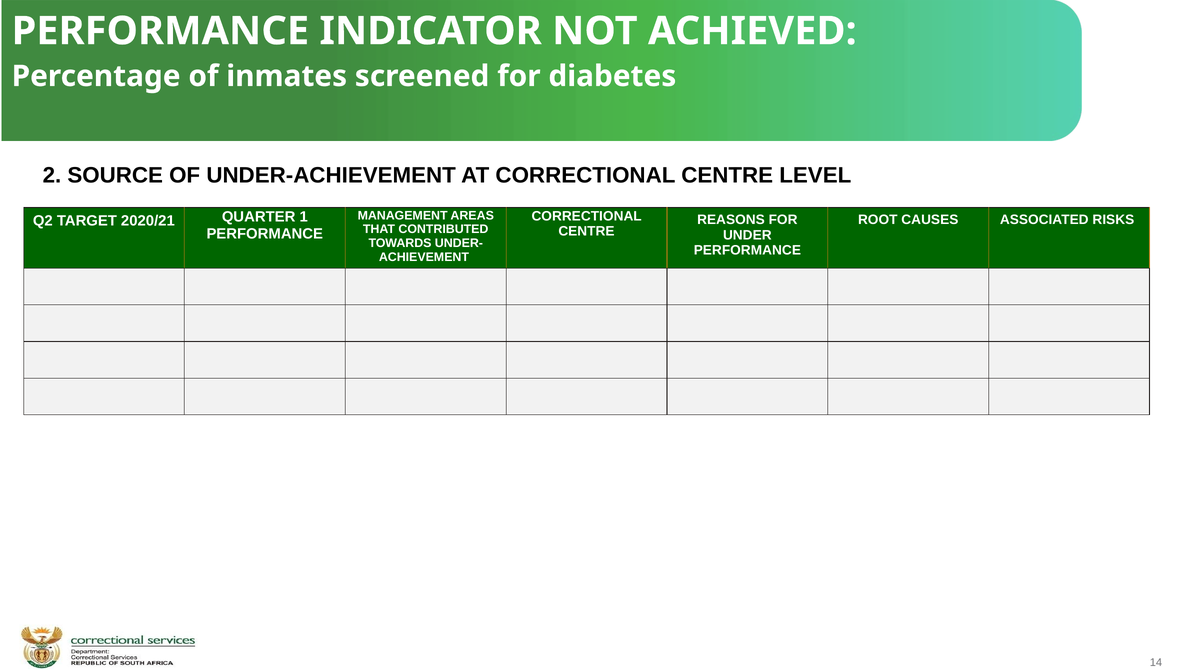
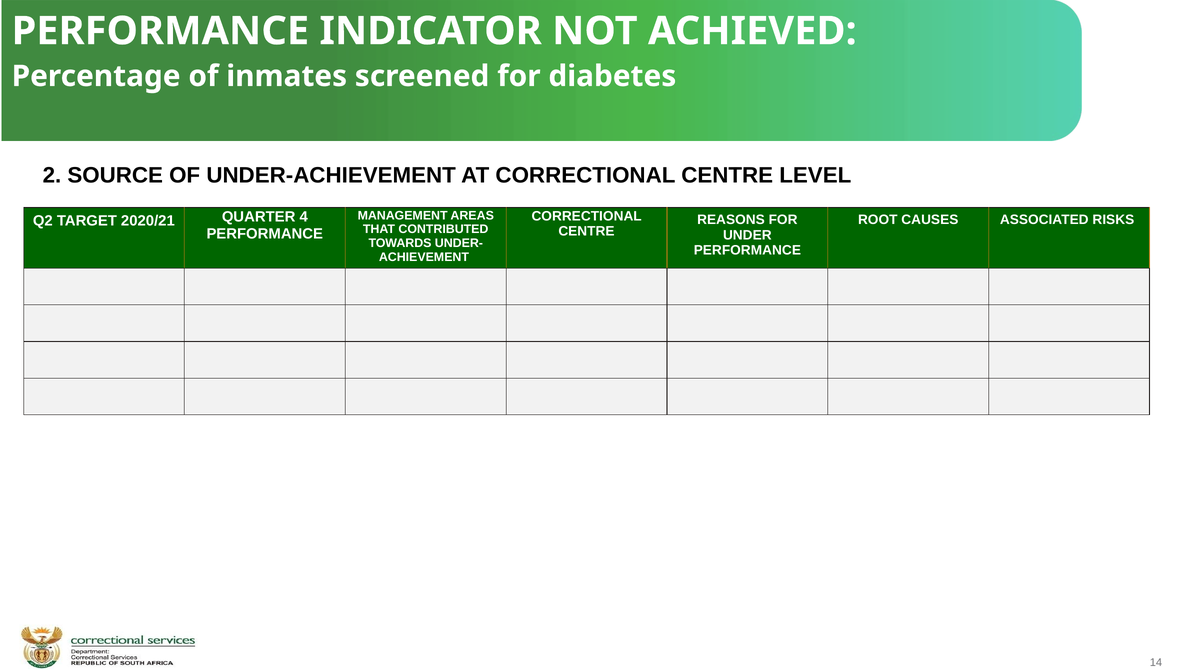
1: 1 -> 4 (304, 217)
